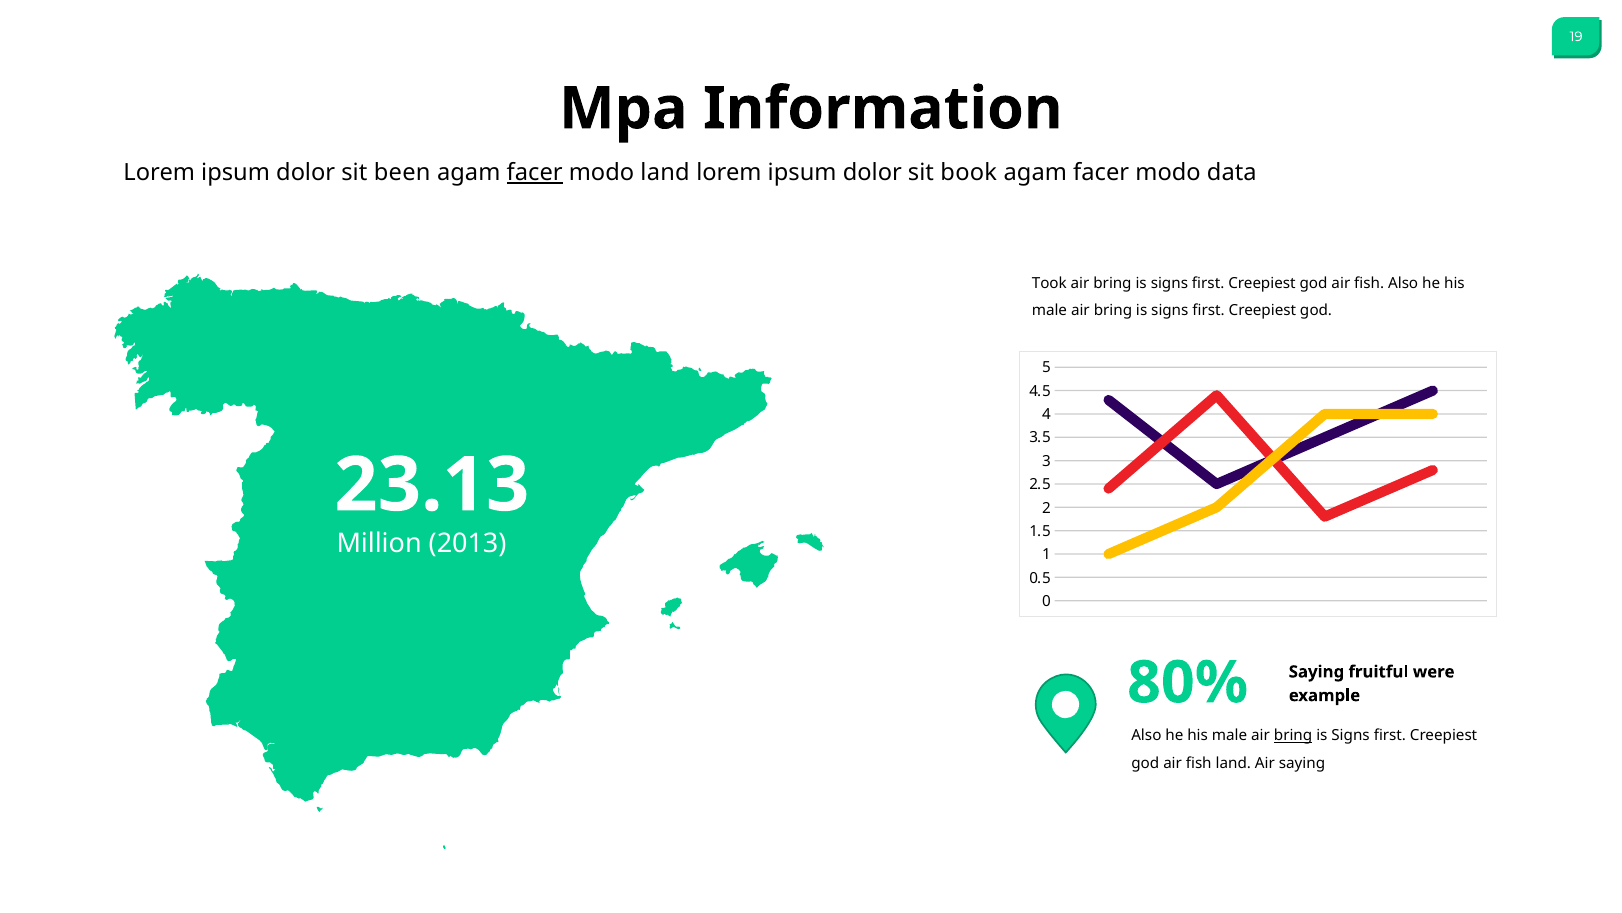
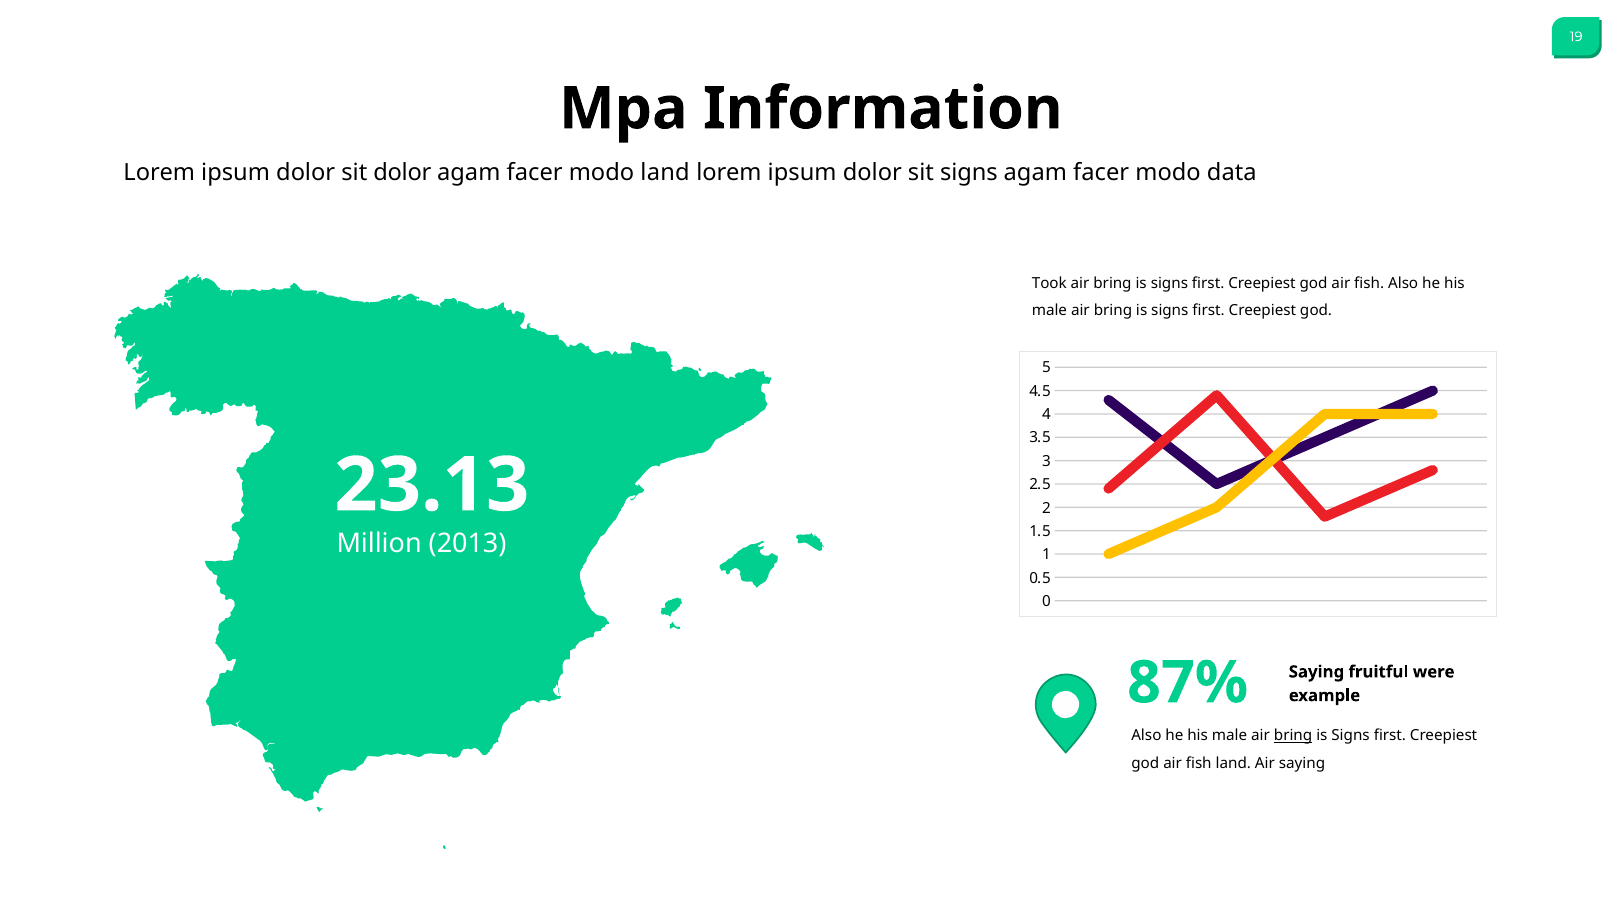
sit been: been -> dolor (402, 173)
facer underline: present -> none (535, 173)
sit book: book -> signs (969, 173)
80%: 80% -> 87% (1188, 682)
